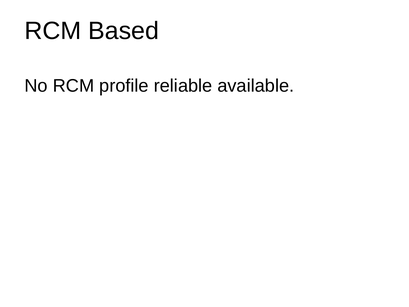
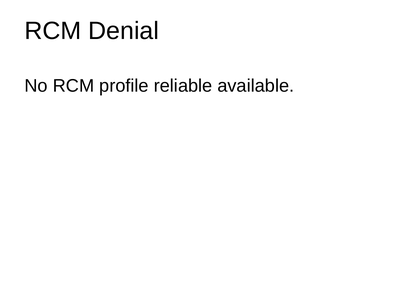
Based: Based -> Denial (124, 31)
